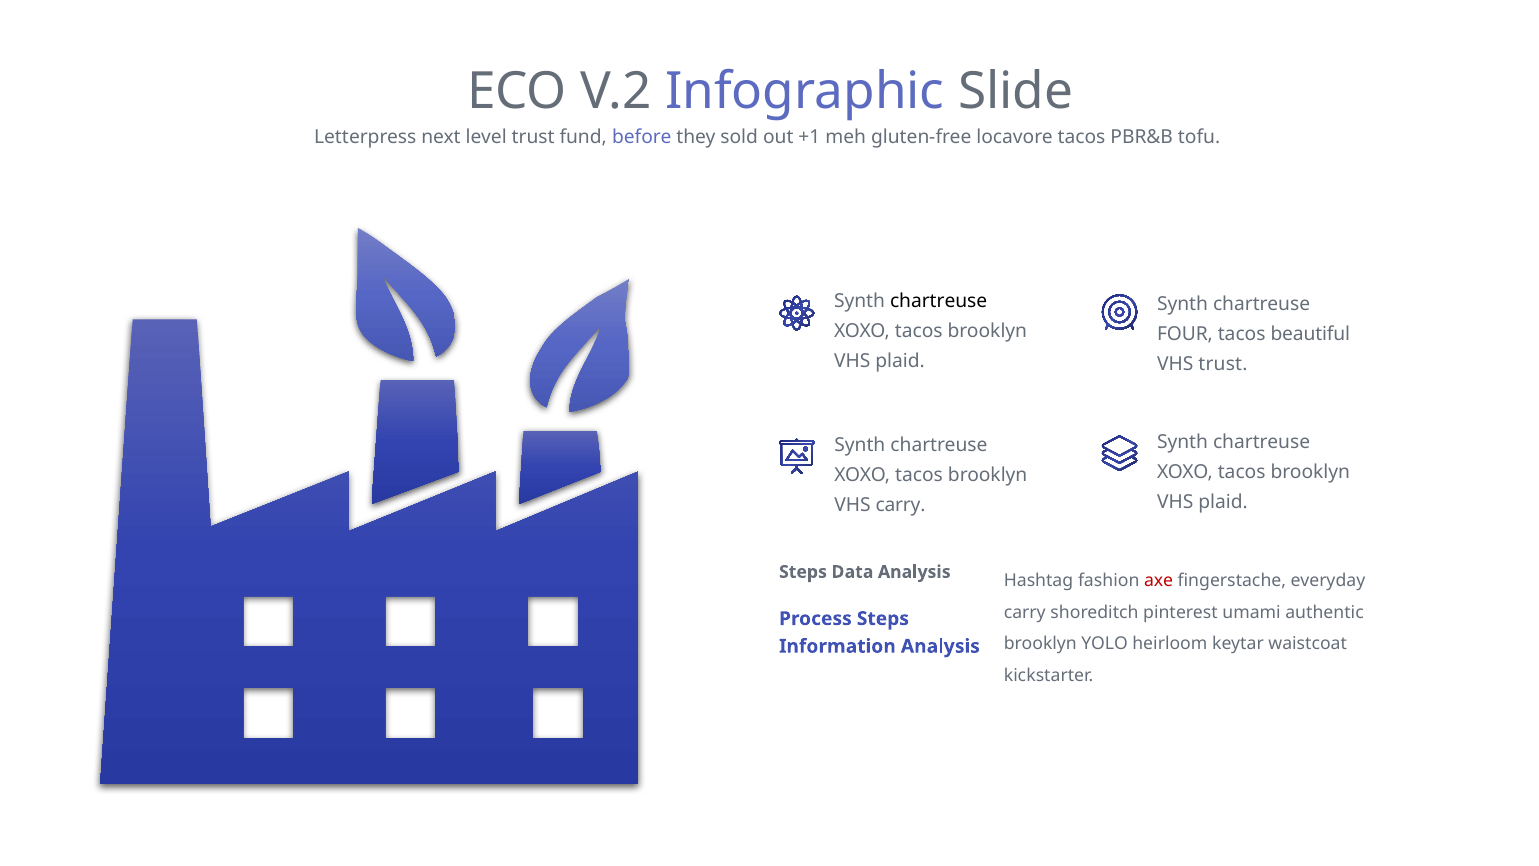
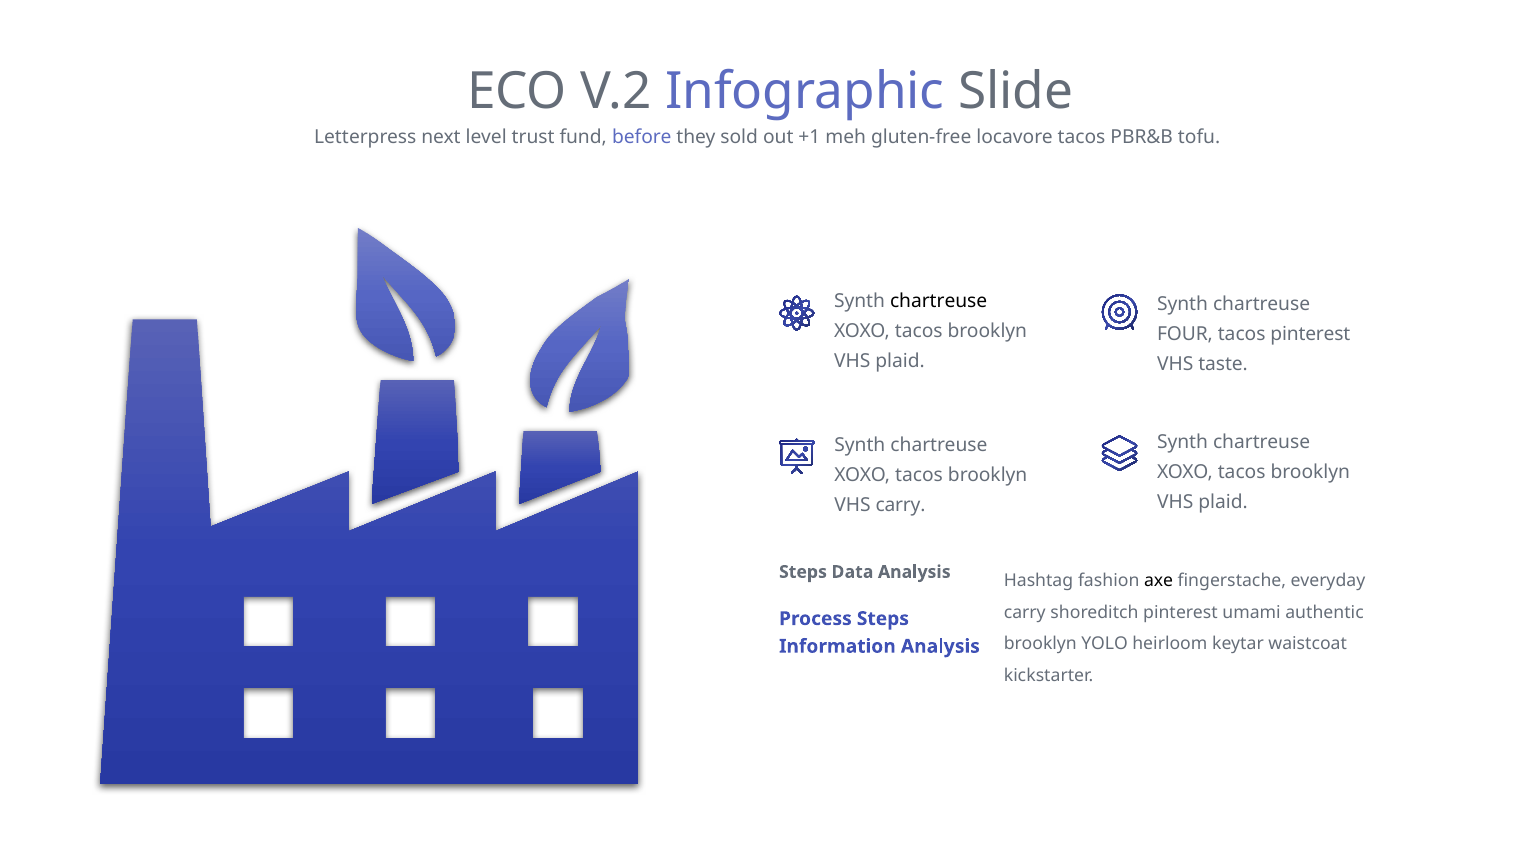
tacos beautiful: beautiful -> pinterest (1310, 334)
VHS trust: trust -> taste (1223, 364)
axe colour: red -> black (1159, 580)
